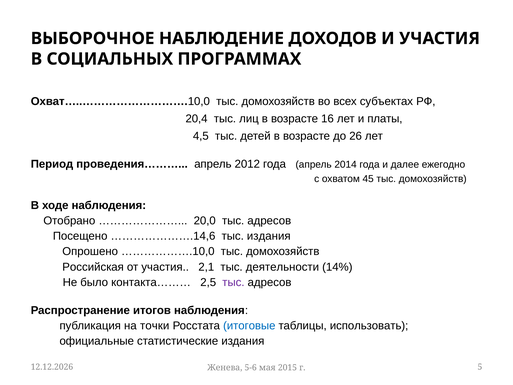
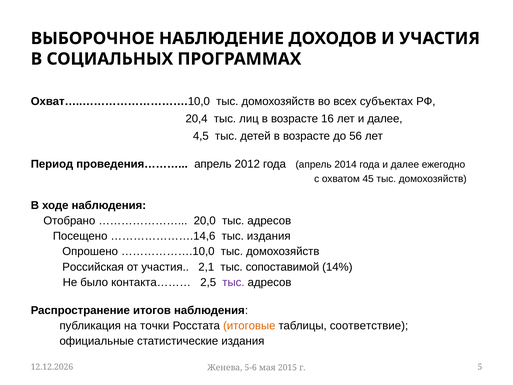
лет и платы: платы -> далее (385, 119)
26: 26 -> 56 (356, 136)
деятельности: деятельности -> сопоставимой (283, 267)
итоговые colour: blue -> orange (249, 325)
использовать: использовать -> соответствие (369, 325)
